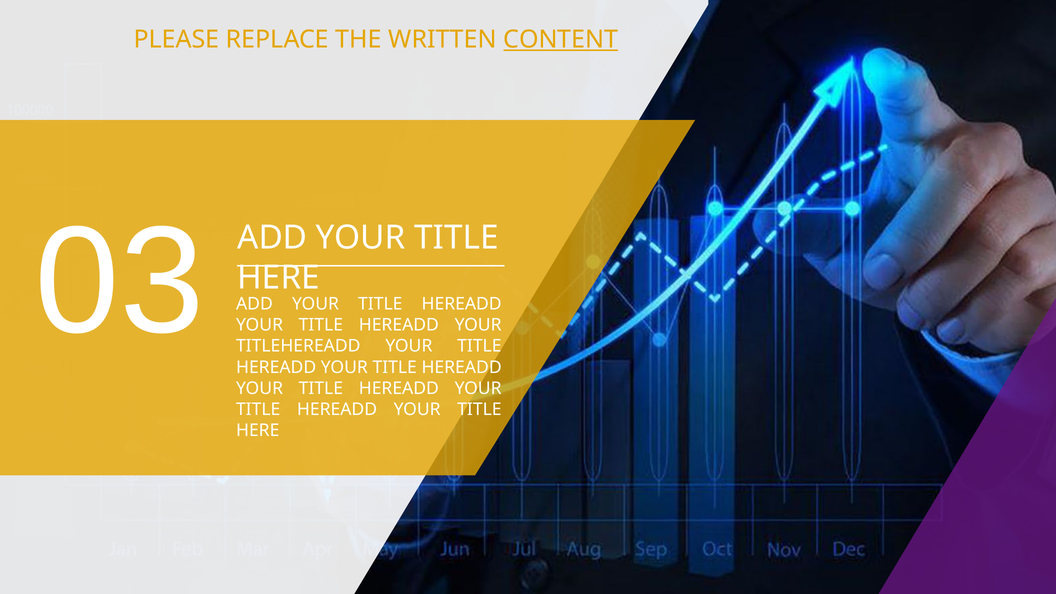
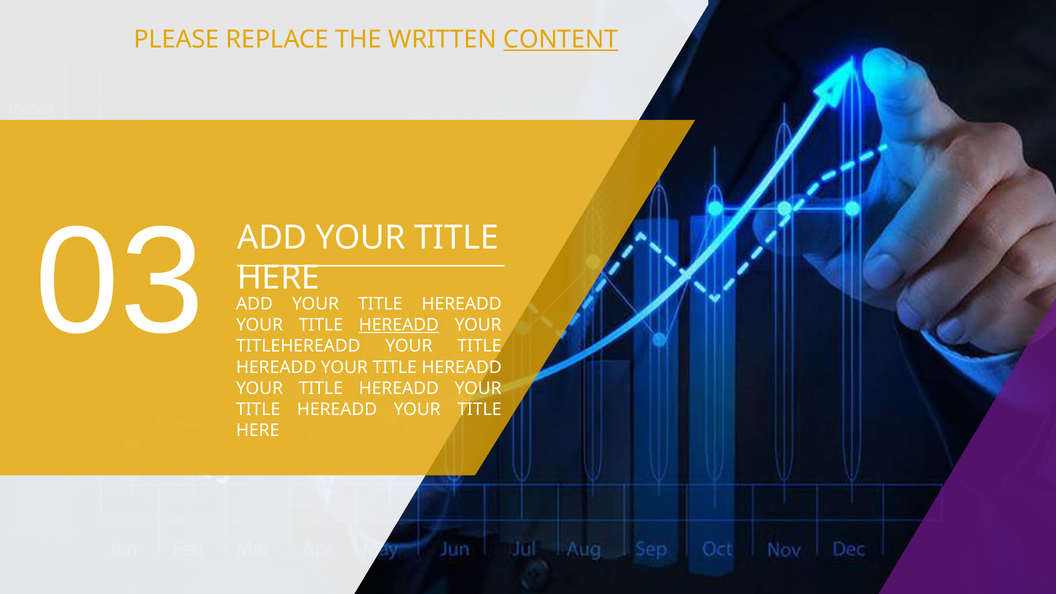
HEREADD underline: none -> present (399, 325)
